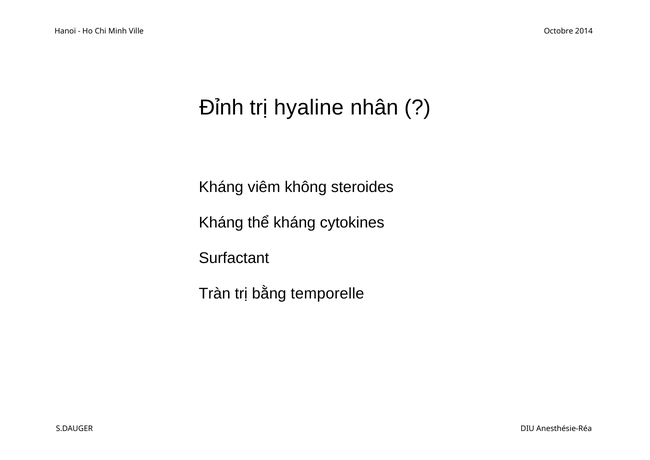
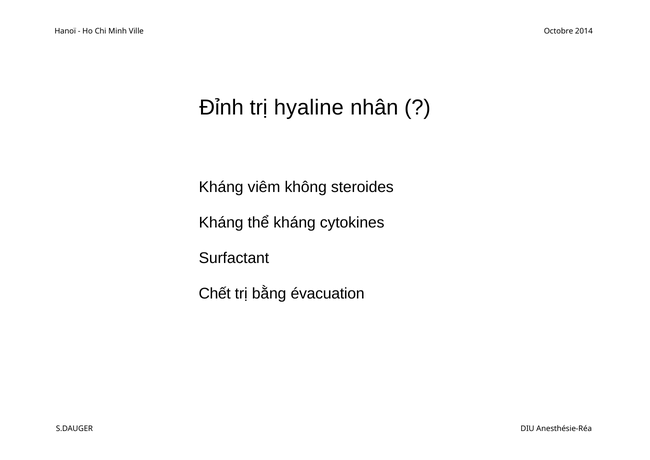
Tràn: Tràn -> Chết (215, 293)
temporelle: temporelle -> évacuation (328, 293)
